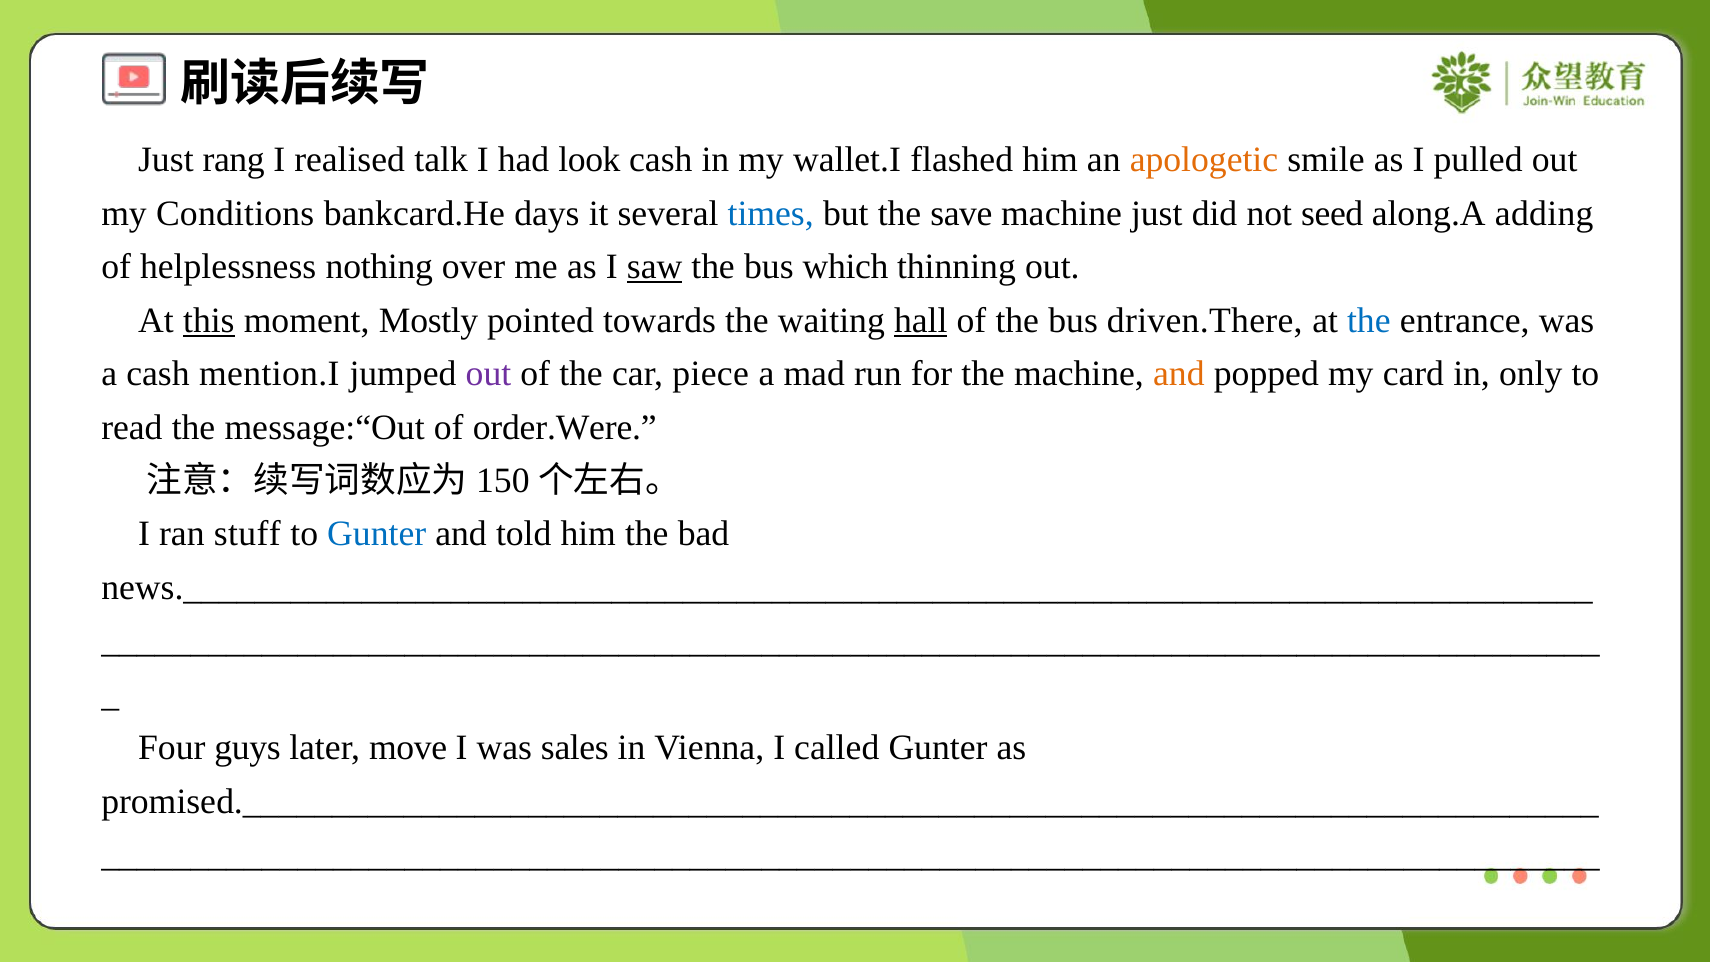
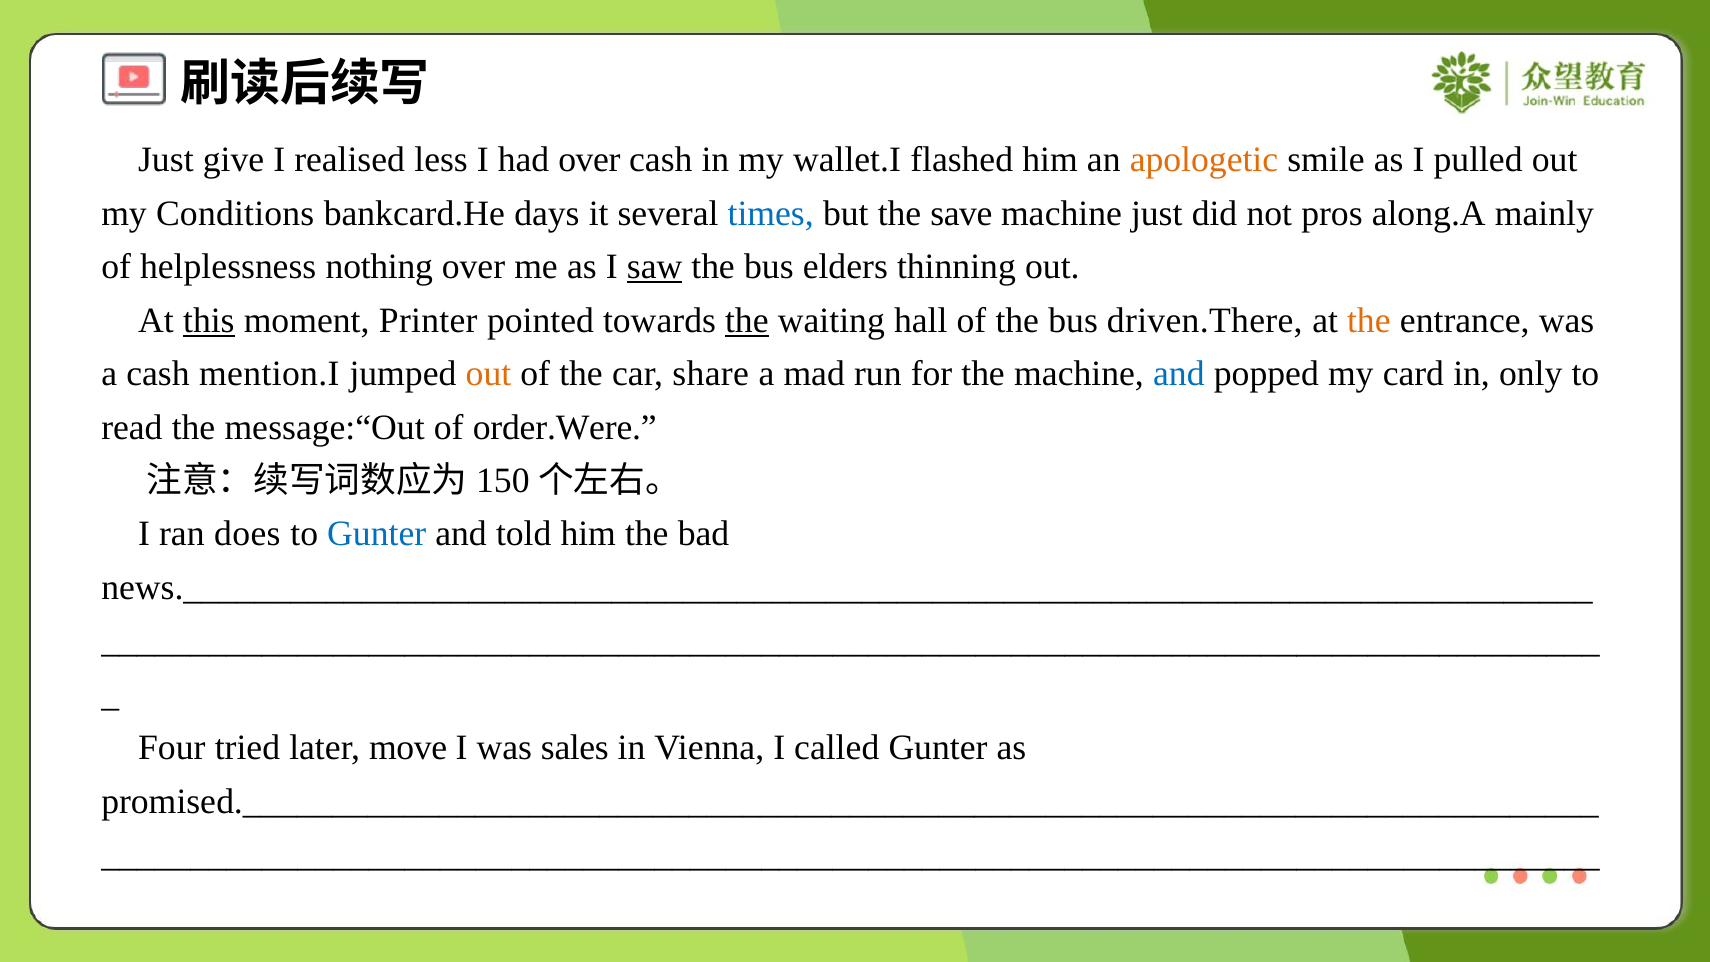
rang: rang -> give (233, 160)
talk: talk -> less (441, 160)
had look: look -> over (589, 160)
seed: seed -> pros (1332, 214)
adding: adding -> mainly (1544, 214)
which: which -> elders (845, 267)
Mostly: Mostly -> Printer (428, 320)
the underline: none -> present (747, 320)
hall underline: present -> none (921, 320)
the colour: blue -> orange (1369, 320)
out colour: purple -> orange (489, 374)
piece: piece -> share (711, 374)
and colour: orange -> blue (1179, 374)
stuff: stuff -> does (247, 534)
guys: guys -> tried (247, 748)
